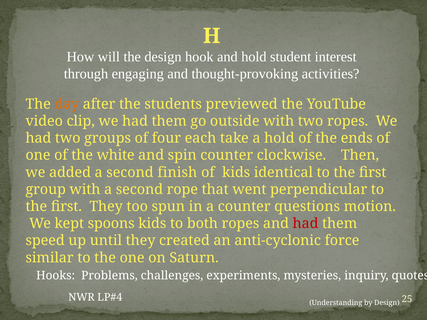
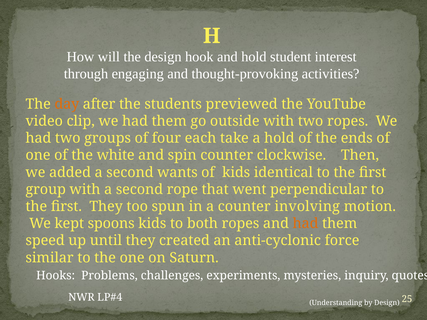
finish: finish -> wants (177, 172)
questions: questions -> involving (307, 207)
had colour: red -> orange (306, 224)
